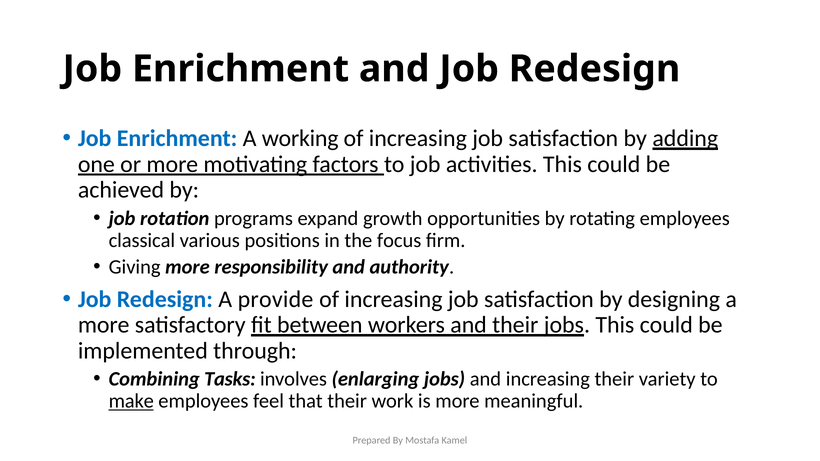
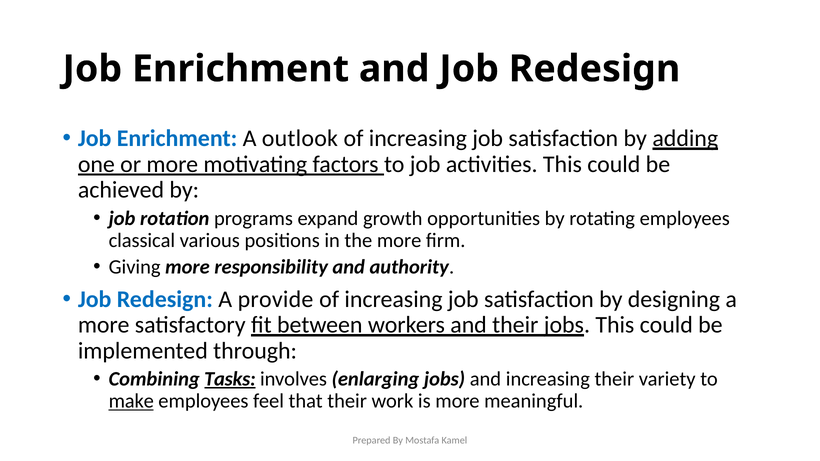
working: working -> outlook (300, 139)
the focus: focus -> more (399, 241)
Tasks underline: none -> present (230, 379)
